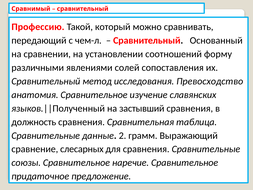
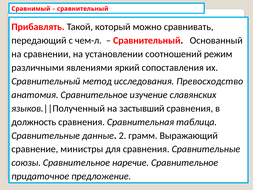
Профессию: Профессию -> Прибавлять (38, 27)
форму: форму -> режим (218, 54)
солей: солей -> яркий (127, 67)
слесарных: слесарных -> министры (82, 149)
